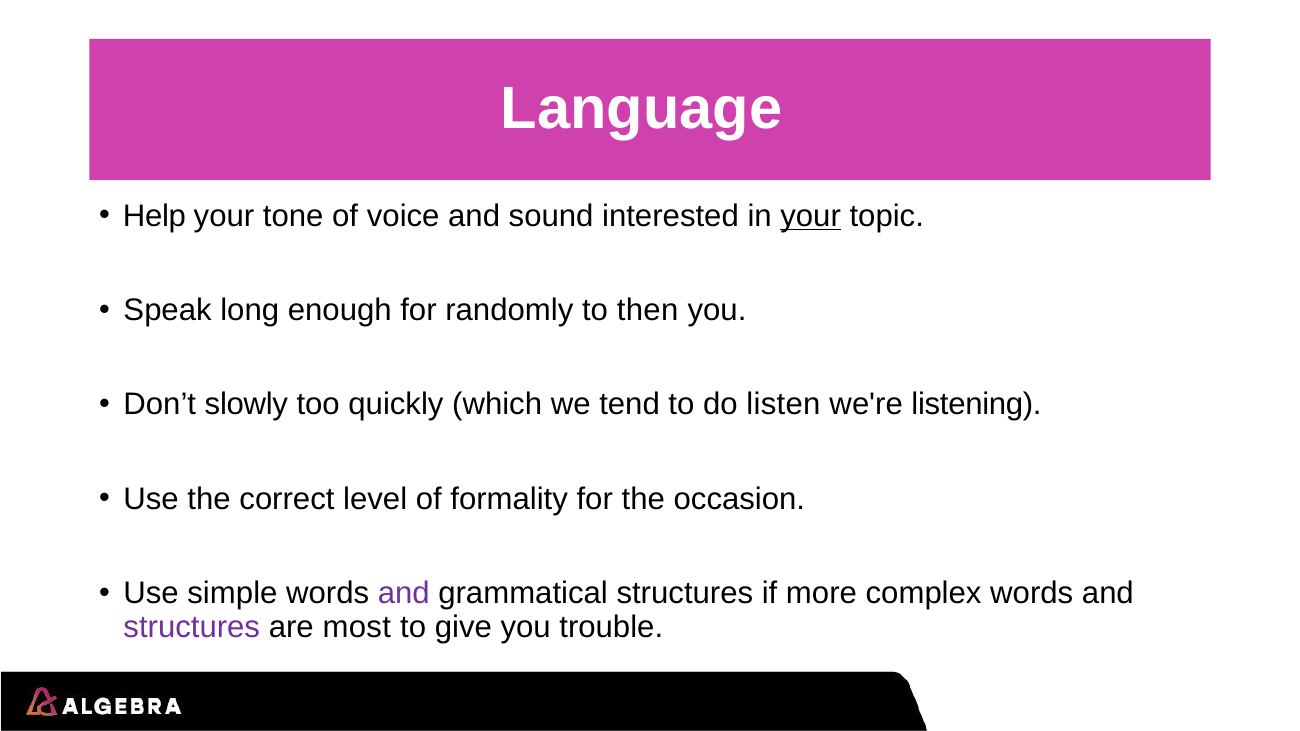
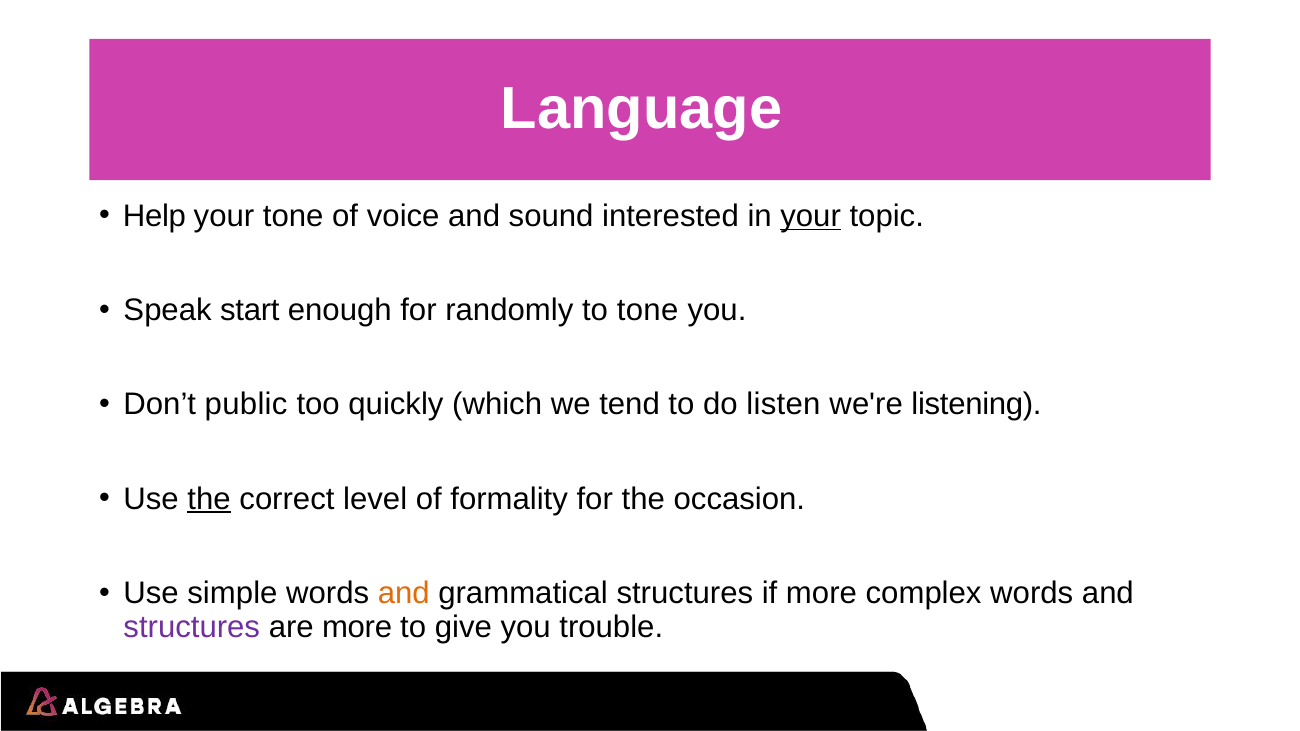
long: long -> start (250, 310)
to then: then -> tone (648, 310)
slowly: slowly -> public (246, 405)
the underline: none -> present (209, 499)
and colour: purple -> orange (404, 593)
are most: most -> more (357, 627)
